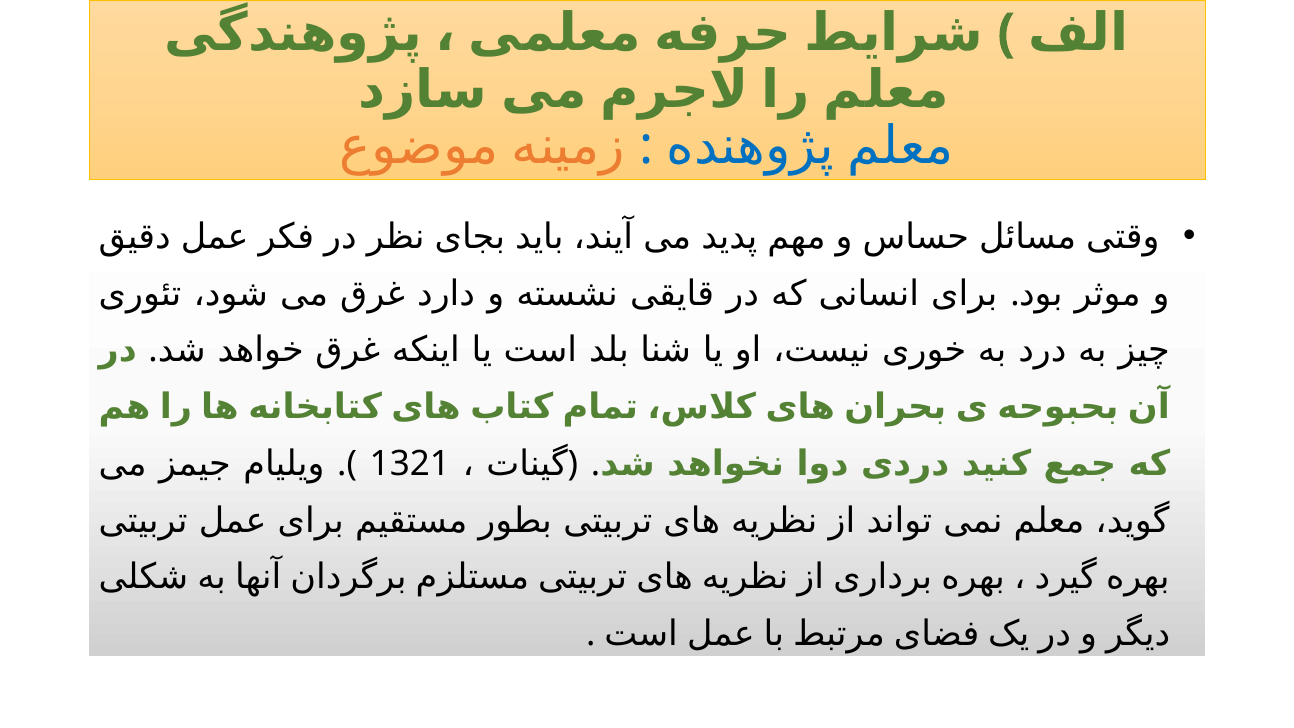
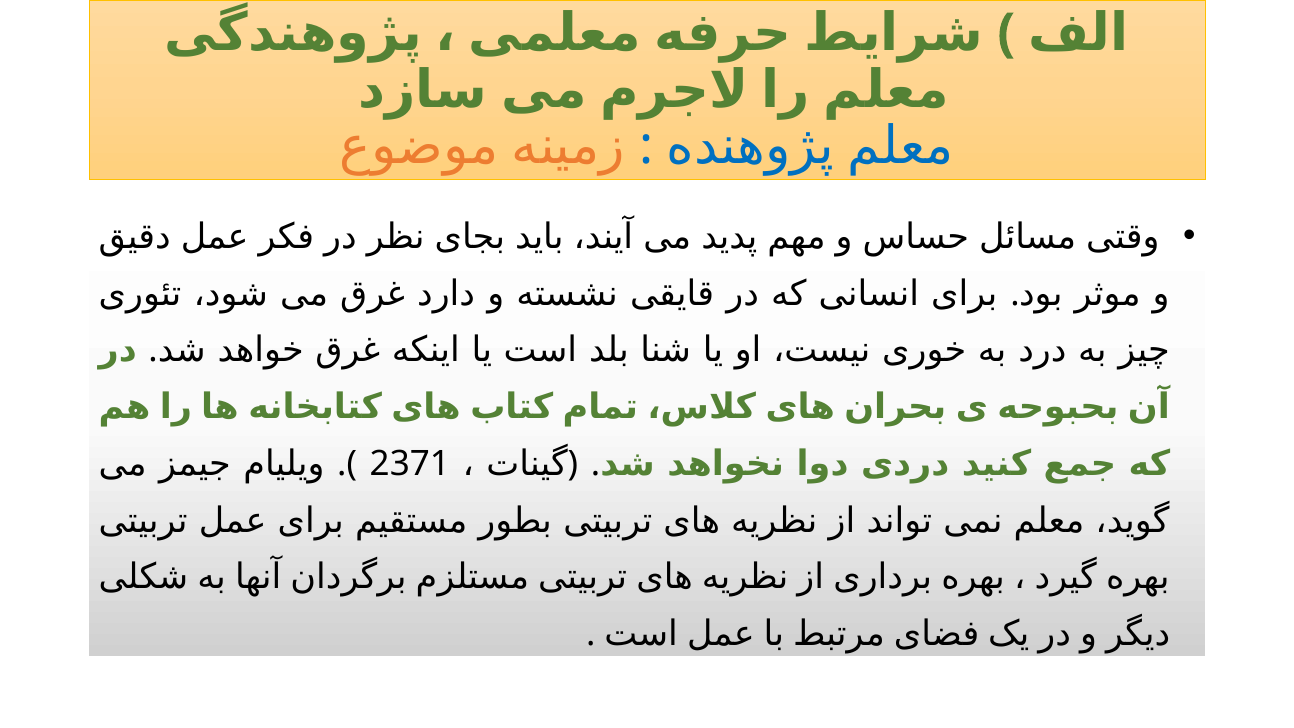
1321: 1321 -> 2371 (410, 464)
